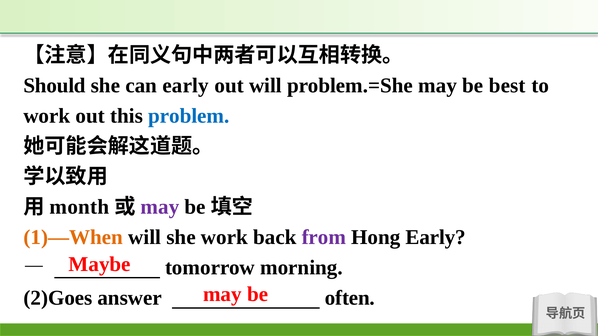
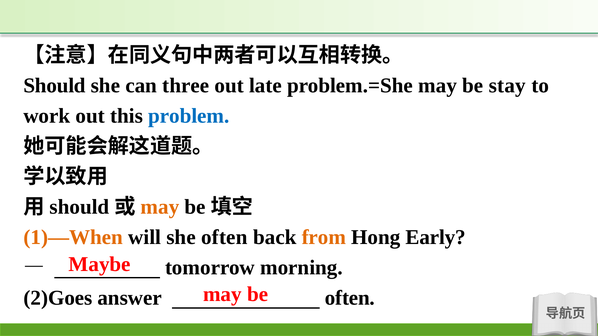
can early: early -> three (186, 86)
out will: will -> late (265, 86)
best: best -> stay (507, 86)
month: month -> should (79, 207)
may colour: purple -> orange (160, 207)
she work: work -> often (224, 237)
from colour: purple -> orange (324, 237)
